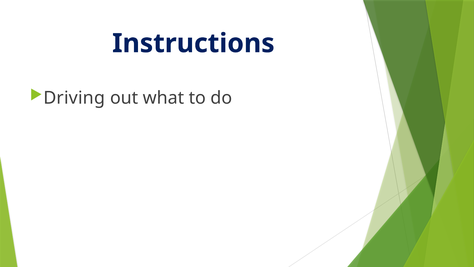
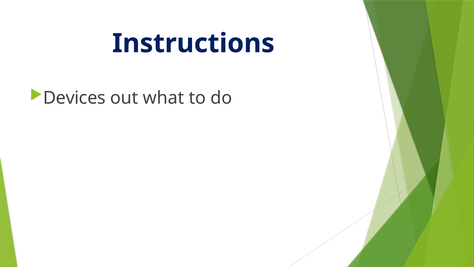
Driving: Driving -> Devices (74, 98)
